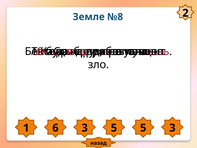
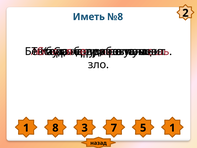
Земле: Земле -> Иметь (89, 17)
6: 6 -> 8 (55, 128)
3 5: 5 -> 7 (114, 128)
5 3: 3 -> 1 (172, 128)
